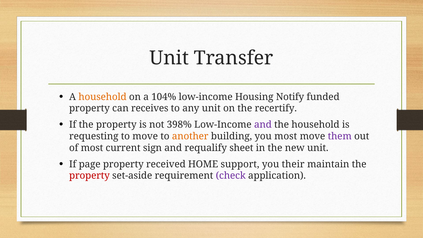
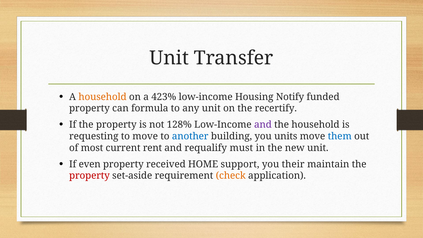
104%: 104% -> 423% (164, 97)
receives: receives -> formula (150, 108)
398%: 398% -> 128% (179, 125)
another colour: orange -> blue (190, 136)
you most: most -> units (286, 136)
them colour: purple -> blue (340, 136)
sign: sign -> rent (152, 148)
sheet: sheet -> must (241, 148)
page: page -> even (90, 164)
check colour: purple -> orange (231, 176)
